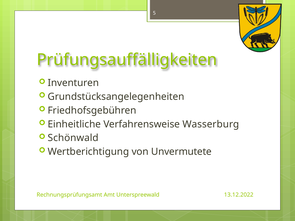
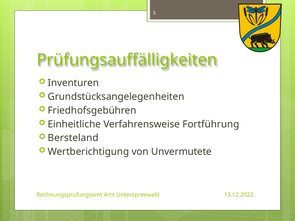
Wasserburg: Wasserburg -> Fortführung (211, 124)
Schönwald: Schönwald -> Bersteland (73, 138)
